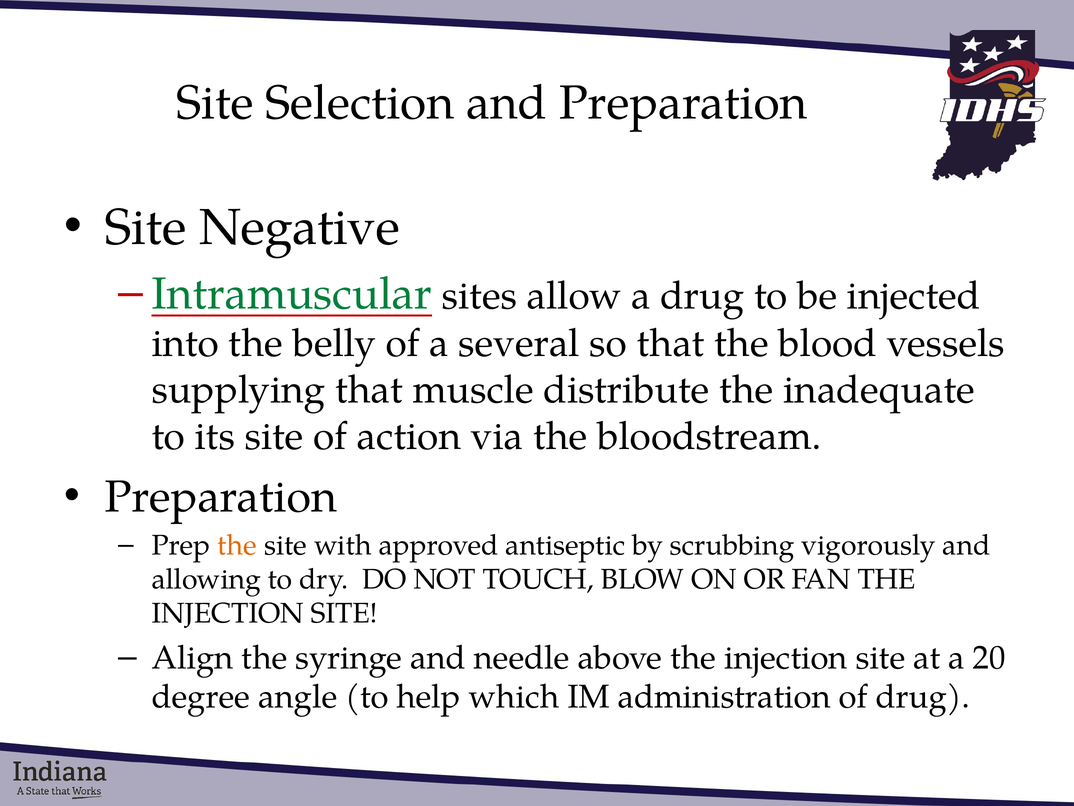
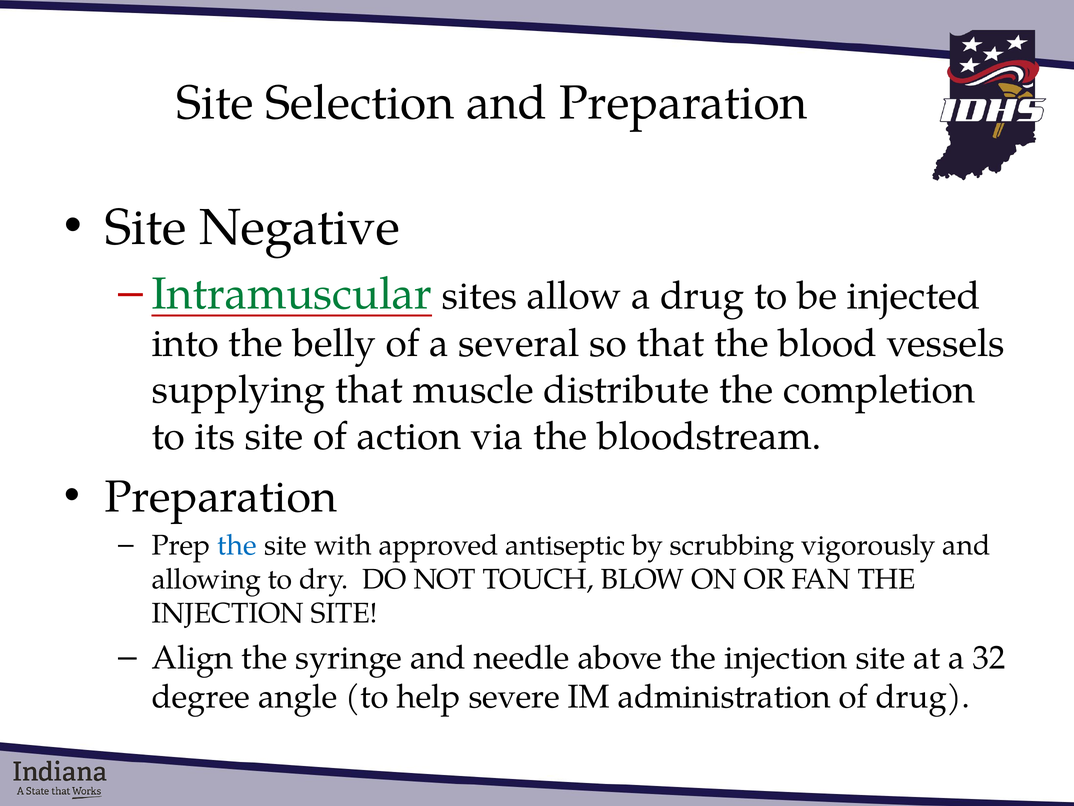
inadequate: inadequate -> completion (879, 390)
the colour: orange -> blue (237, 545)
20: 20 -> 32 (989, 657)
which: which -> severe (514, 697)
